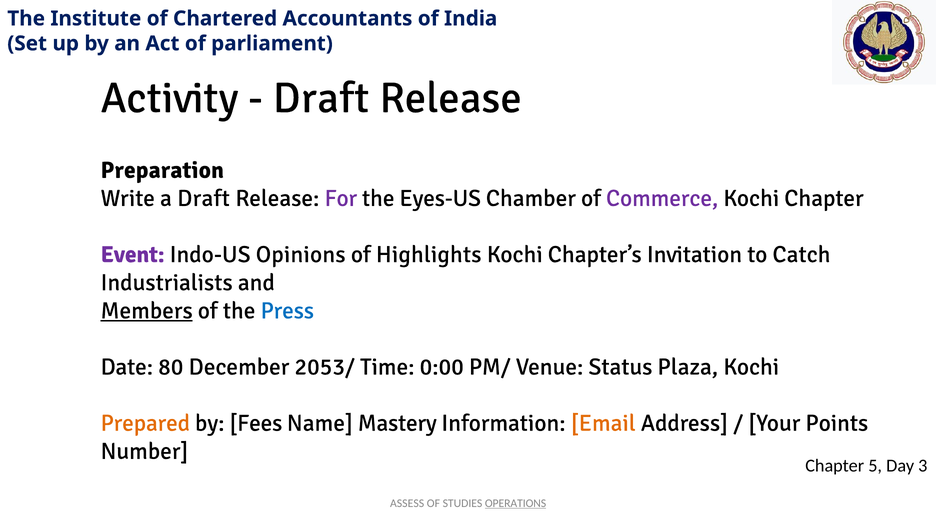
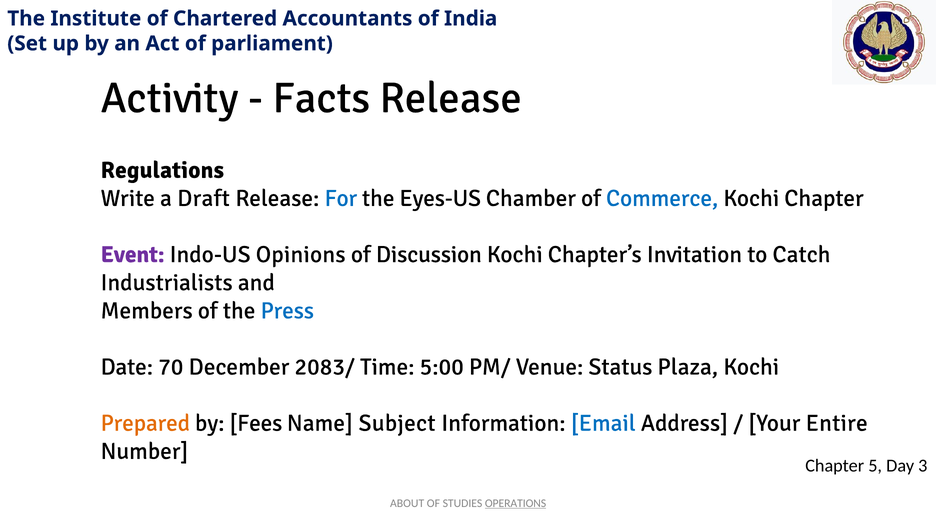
Draft: Draft -> Facts (321, 98)
Preparation: Preparation -> Regulations (162, 170)
For colour: purple -> blue (341, 198)
Commerce colour: purple -> blue (662, 198)
Highlights: Highlights -> Discussion (429, 254)
Members underline: present -> none (147, 310)
80: 80 -> 70 (171, 366)
2053/: 2053/ -> 2083/ (325, 366)
0:00: 0:00 -> 5:00 (442, 366)
Mastery: Mastery -> Subject (397, 423)
Email colour: orange -> blue (603, 423)
Points: Points -> Entire (837, 423)
ASSESS: ASSESS -> ABOUT (407, 503)
